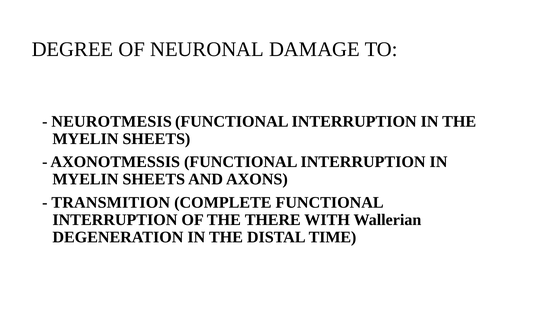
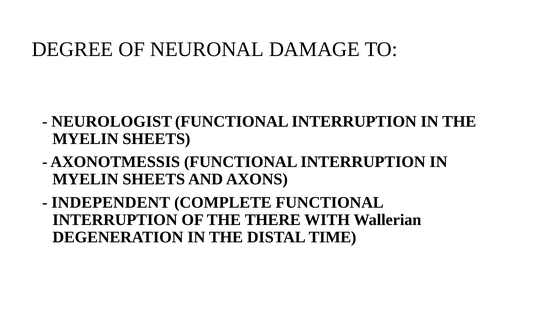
NEUROTMESIS: NEUROTMESIS -> NEUROLOGIST (112, 121)
TRANSMITION: TRANSMITION -> INDEPENDENT (111, 202)
